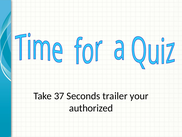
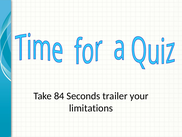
37: 37 -> 84 (59, 96)
authorized: authorized -> limitations (91, 108)
